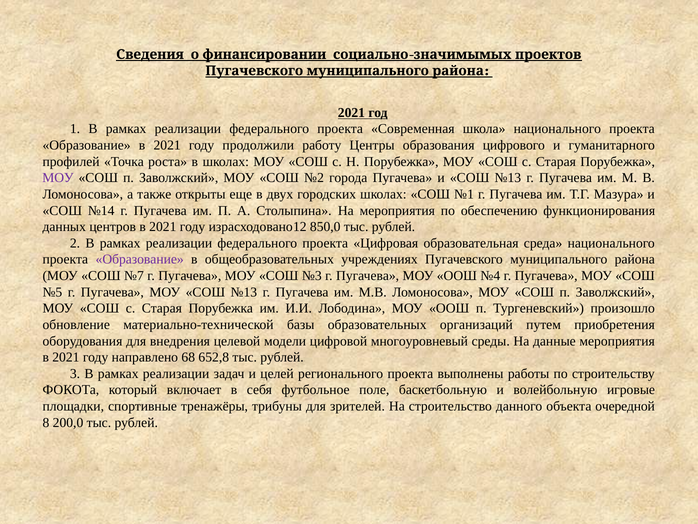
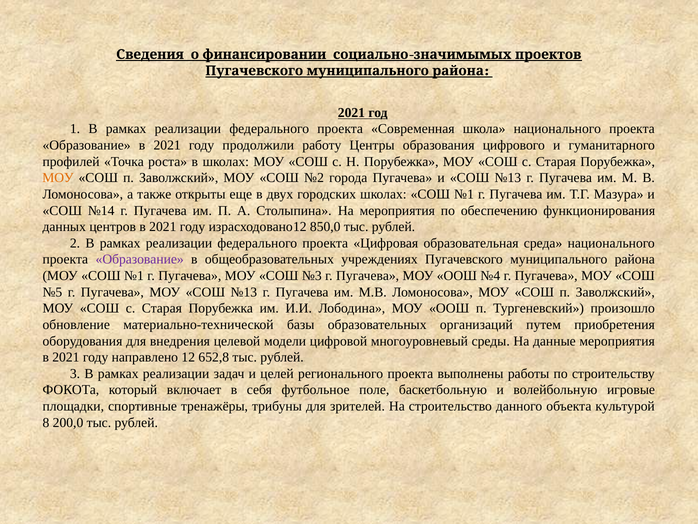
МОУ colour: purple -> orange (58, 178)
МОУ СОШ №7: №7 -> №1 (134, 276)
68: 68 -> 12 (188, 357)
очередной: очередной -> культурой (625, 406)
